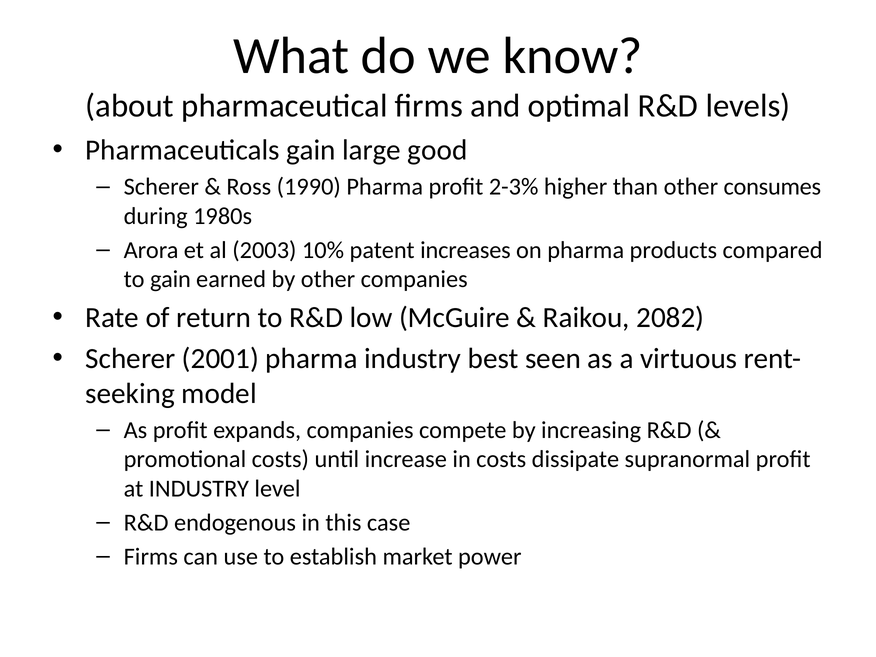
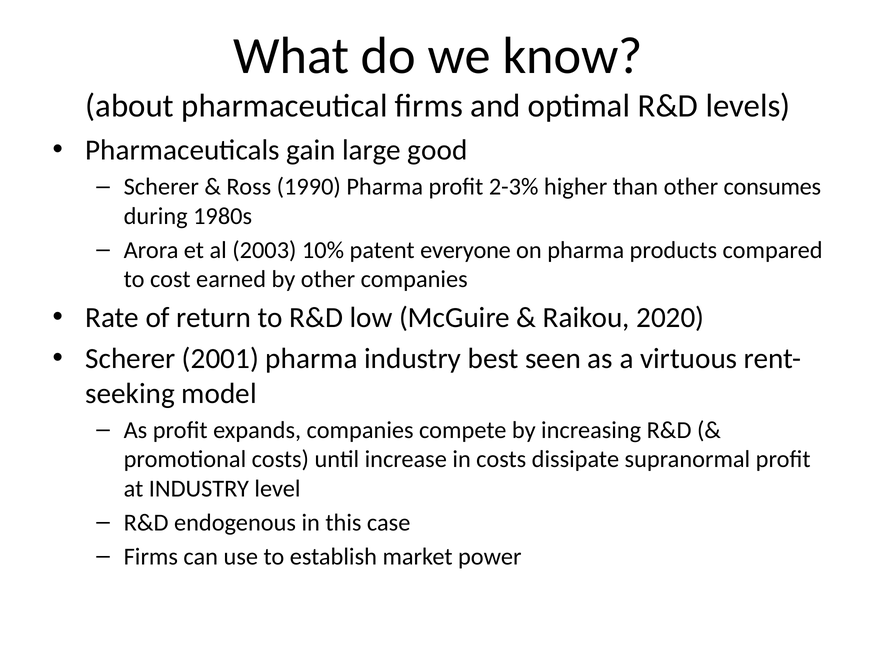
increases: increases -> everyone (465, 250)
to gain: gain -> cost (170, 279)
2082: 2082 -> 2020 (670, 318)
